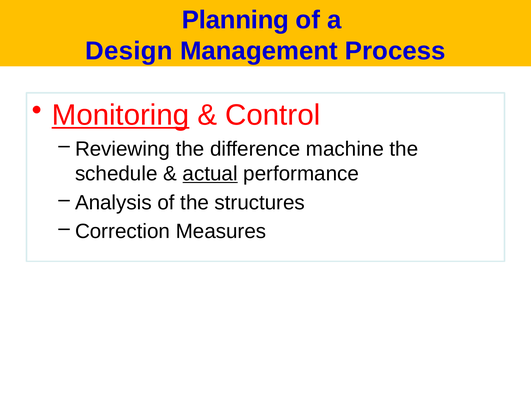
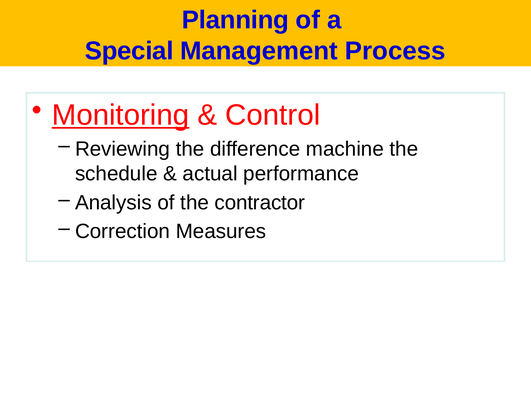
Design: Design -> Special (129, 51)
actual underline: present -> none (210, 174)
structures: structures -> contractor (260, 203)
